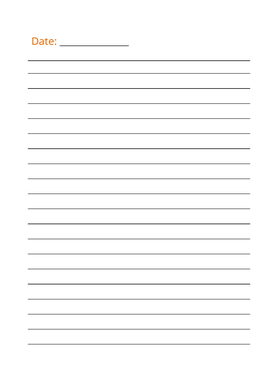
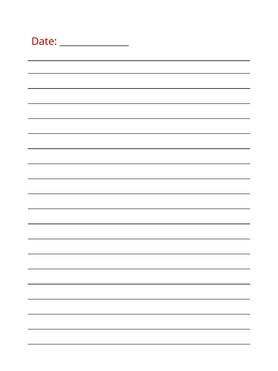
Date colour: orange -> red (44, 41)
